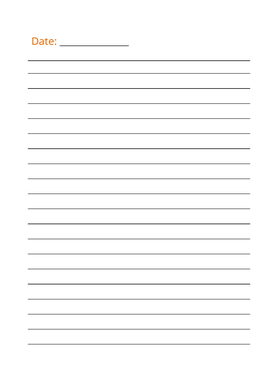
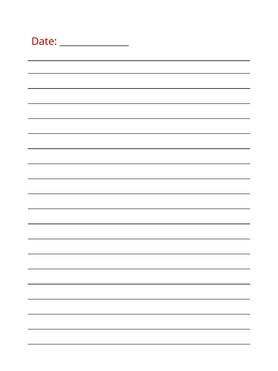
Date colour: orange -> red (44, 41)
